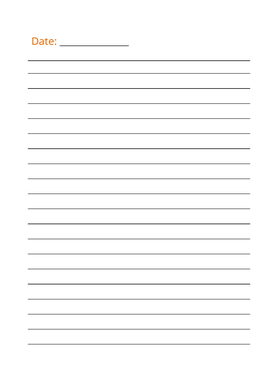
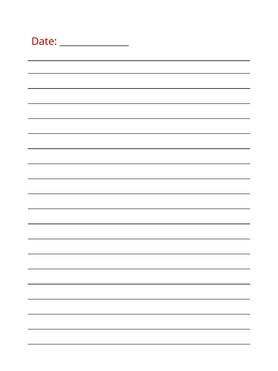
Date colour: orange -> red (44, 41)
